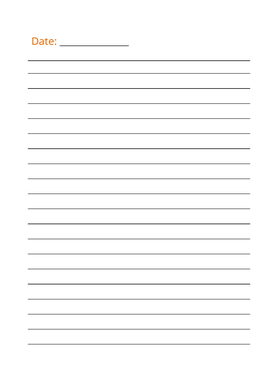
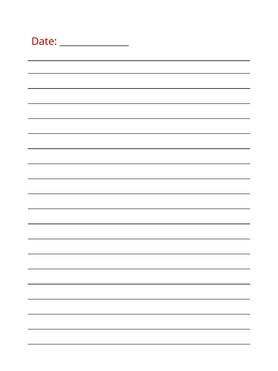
Date colour: orange -> red (44, 41)
